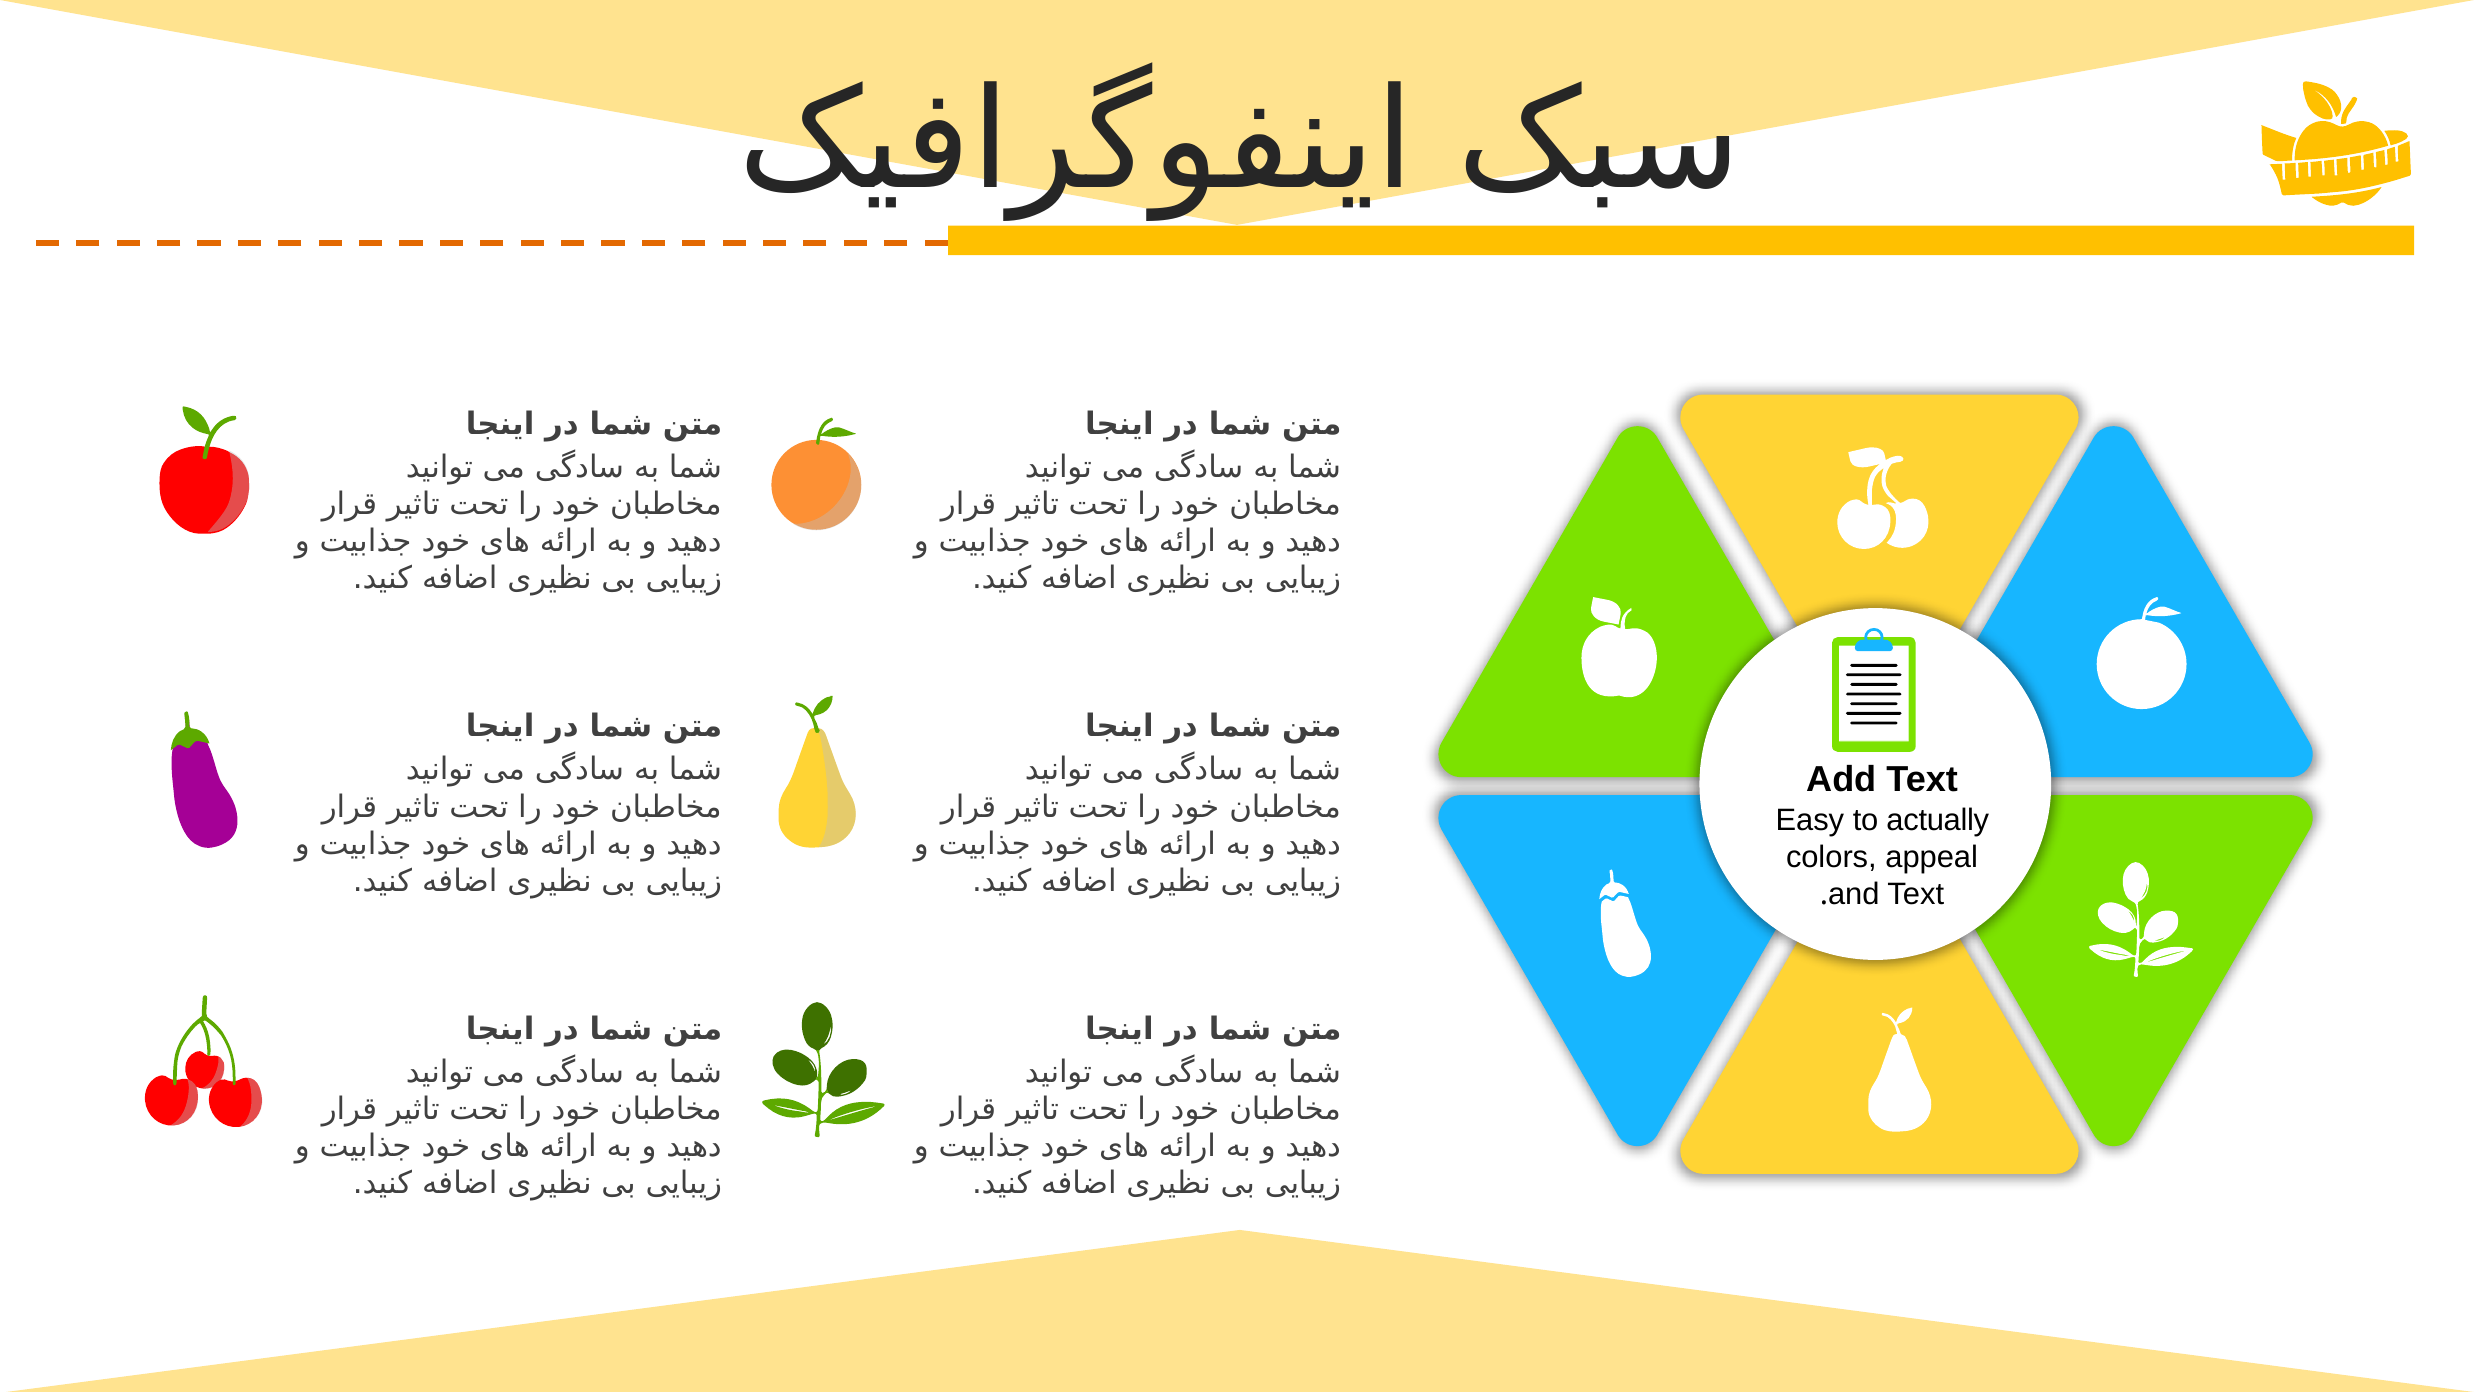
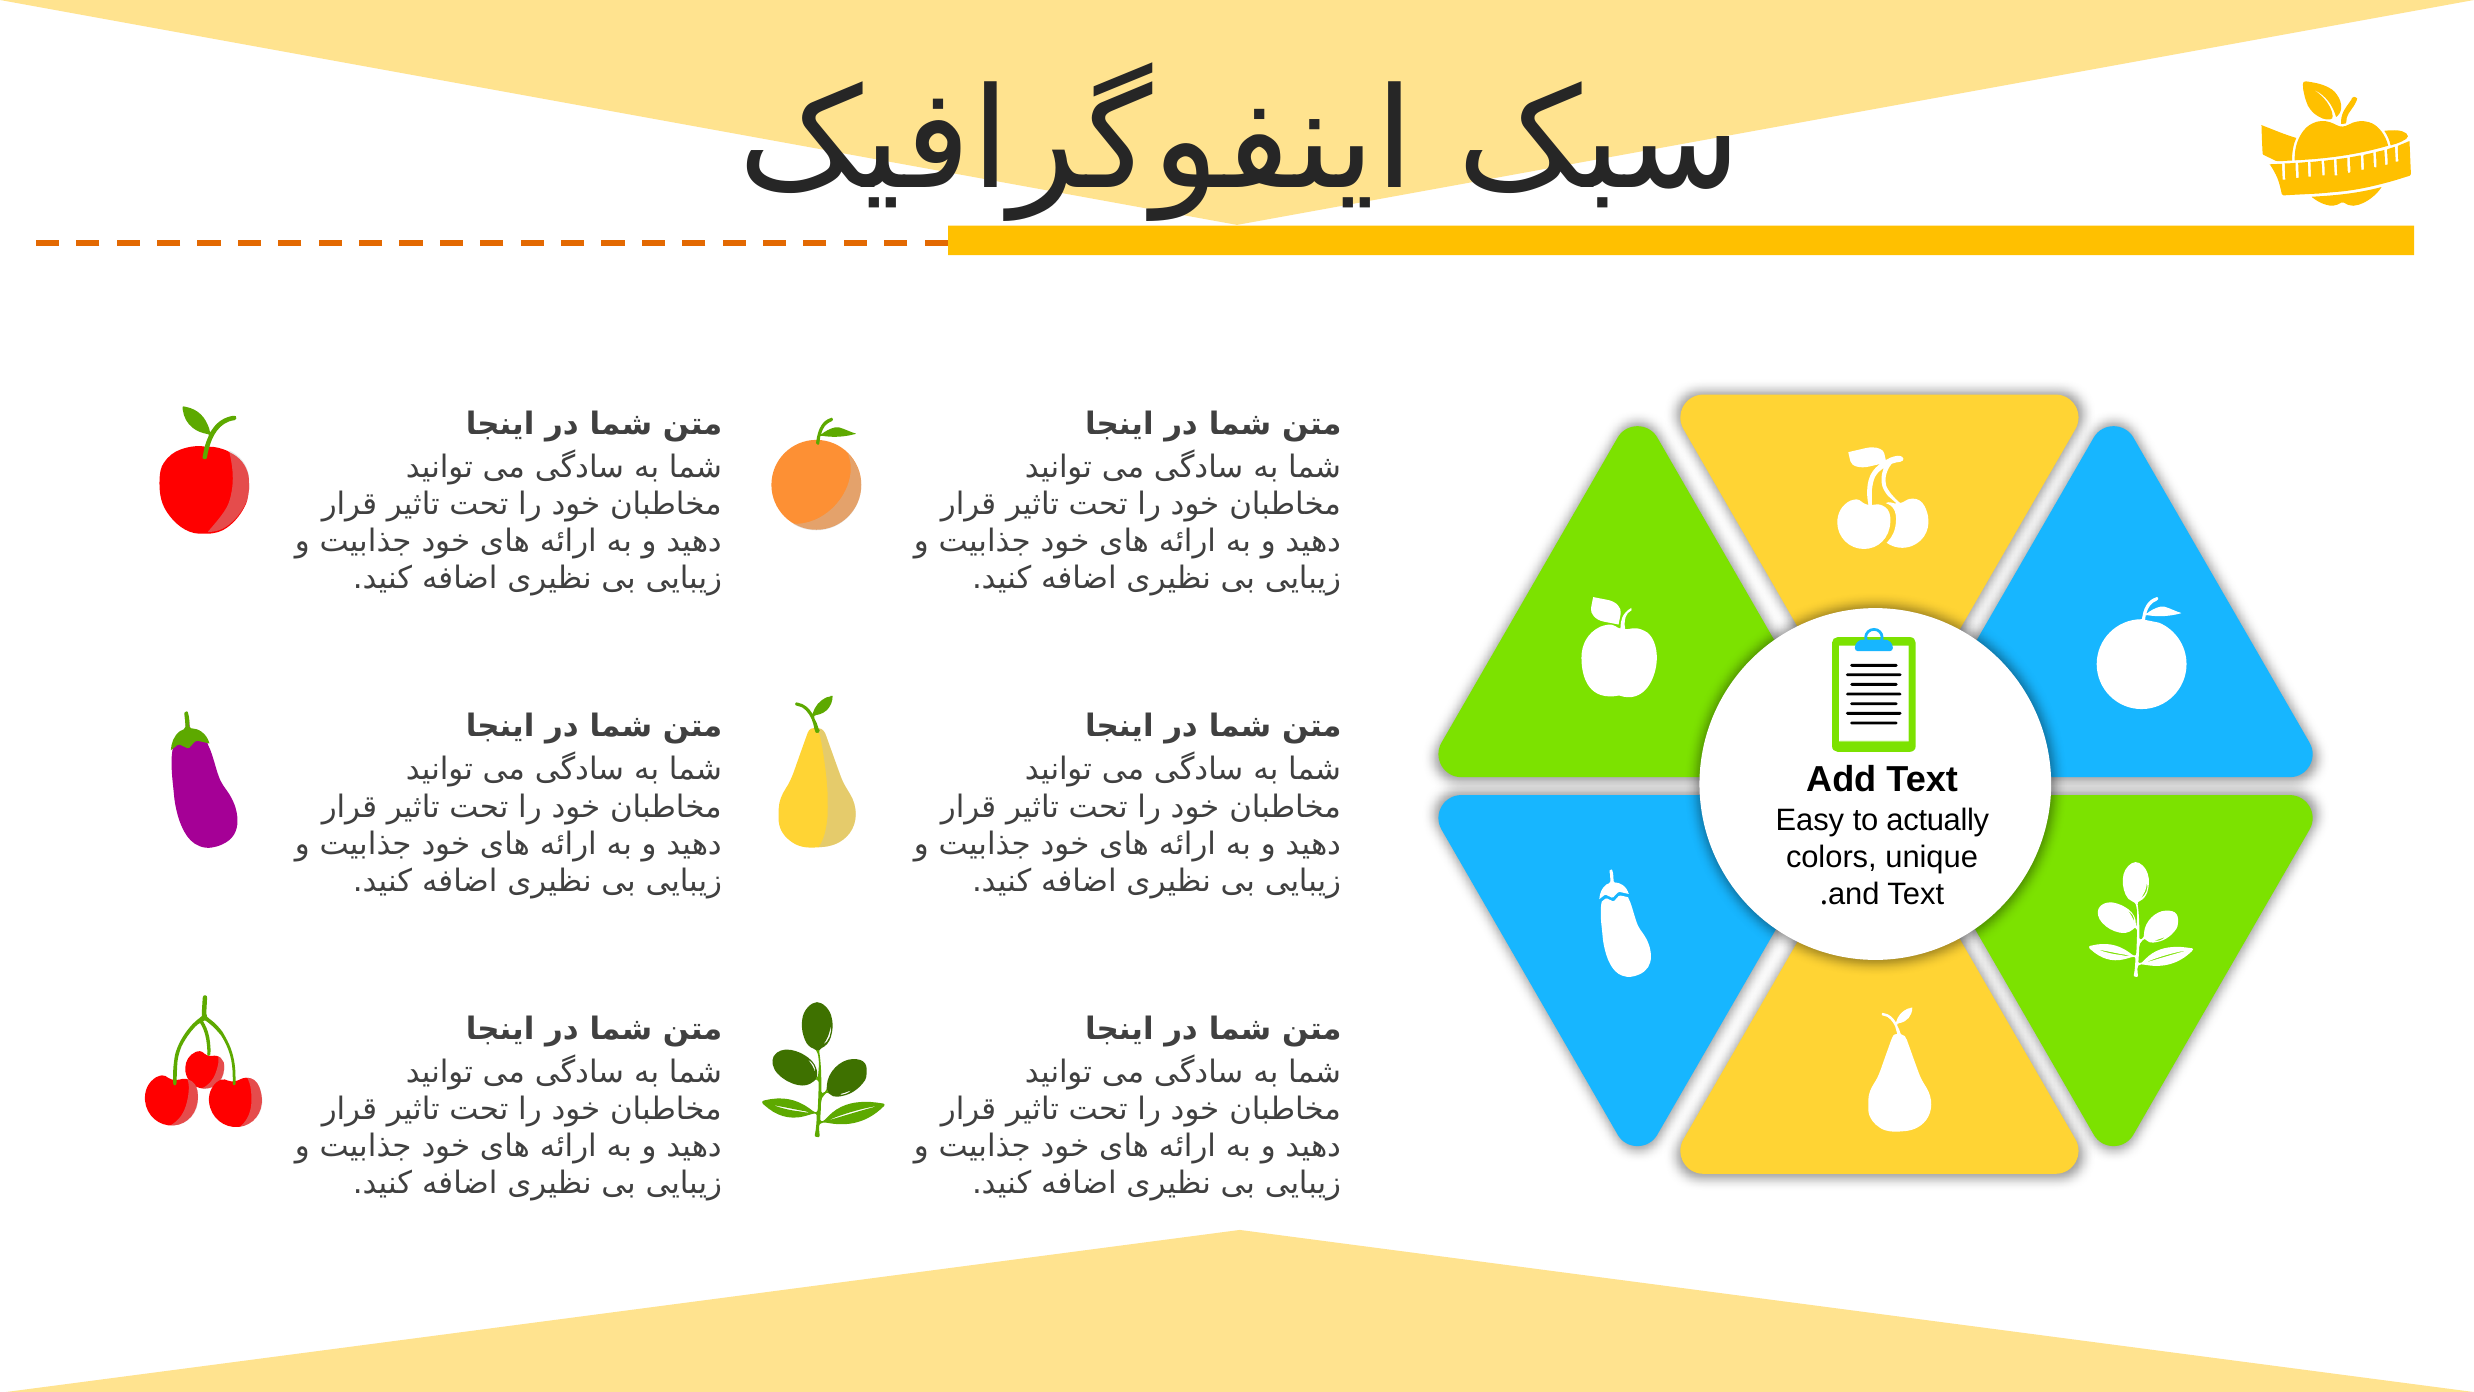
appeal: appeal -> unique (1932, 857)
